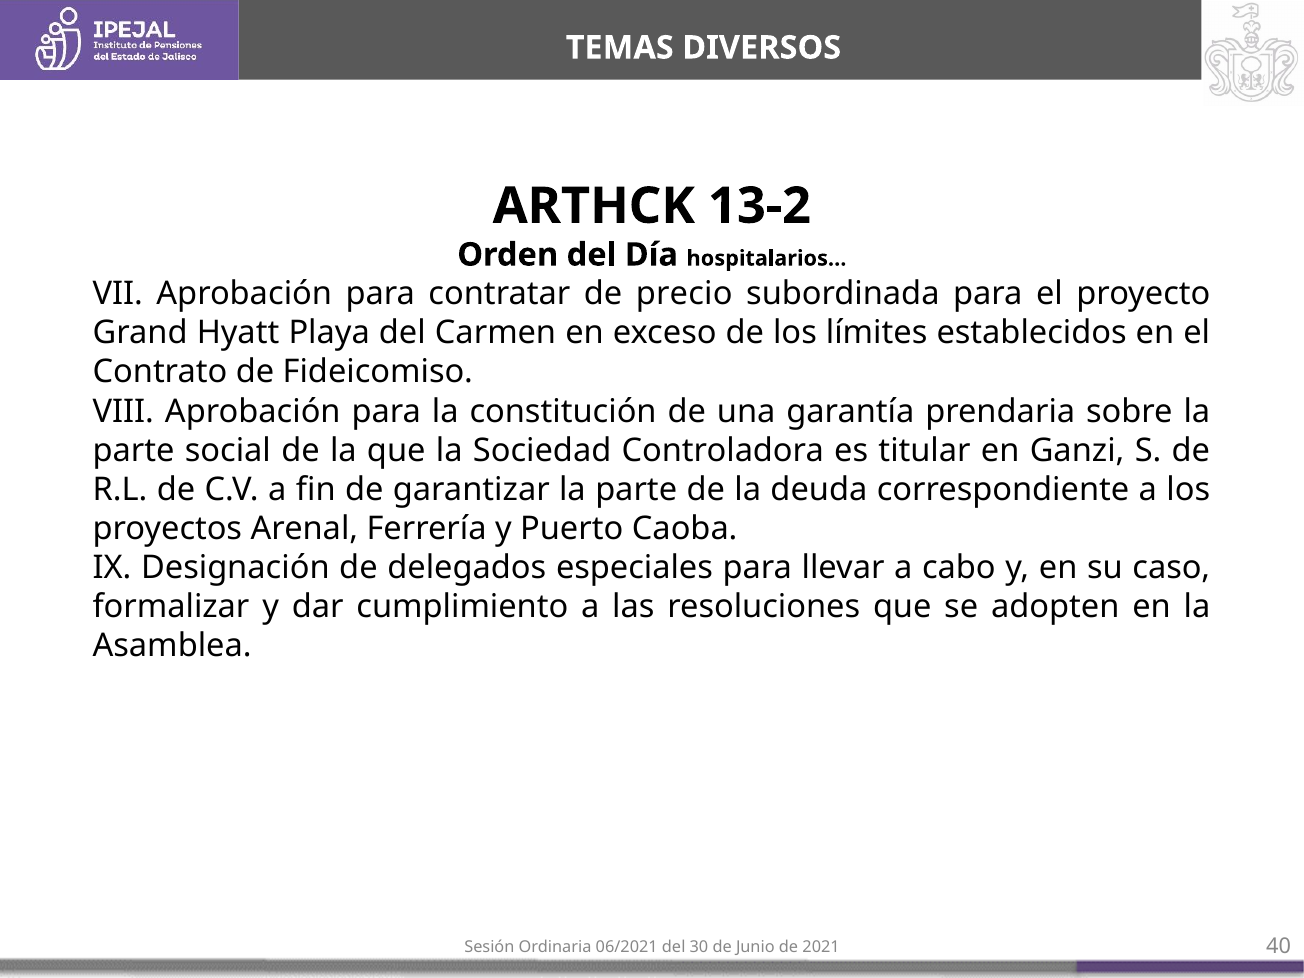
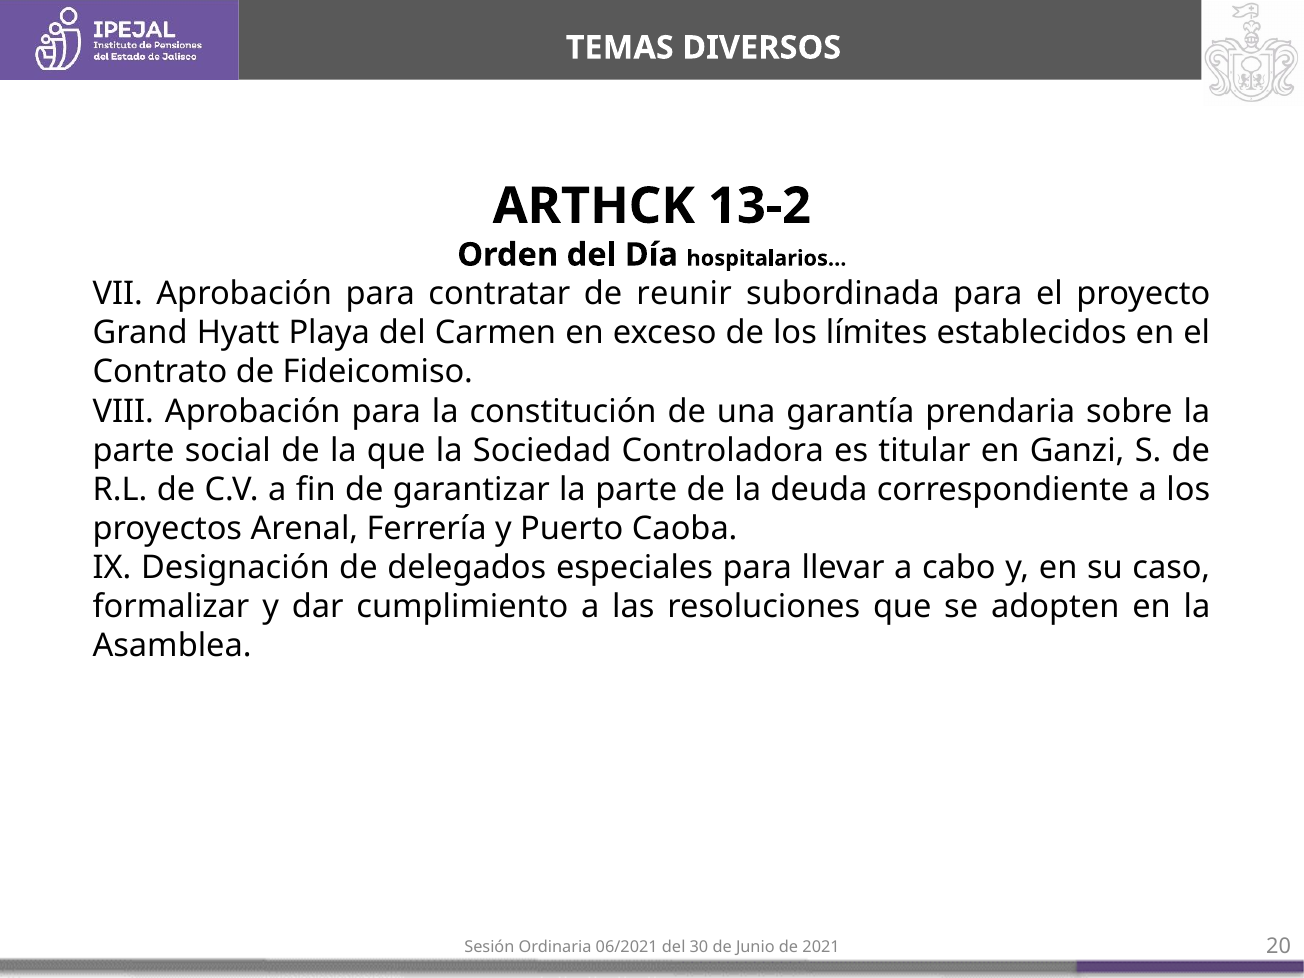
precio: precio -> reunir (684, 294)
40: 40 -> 20 (1279, 946)
